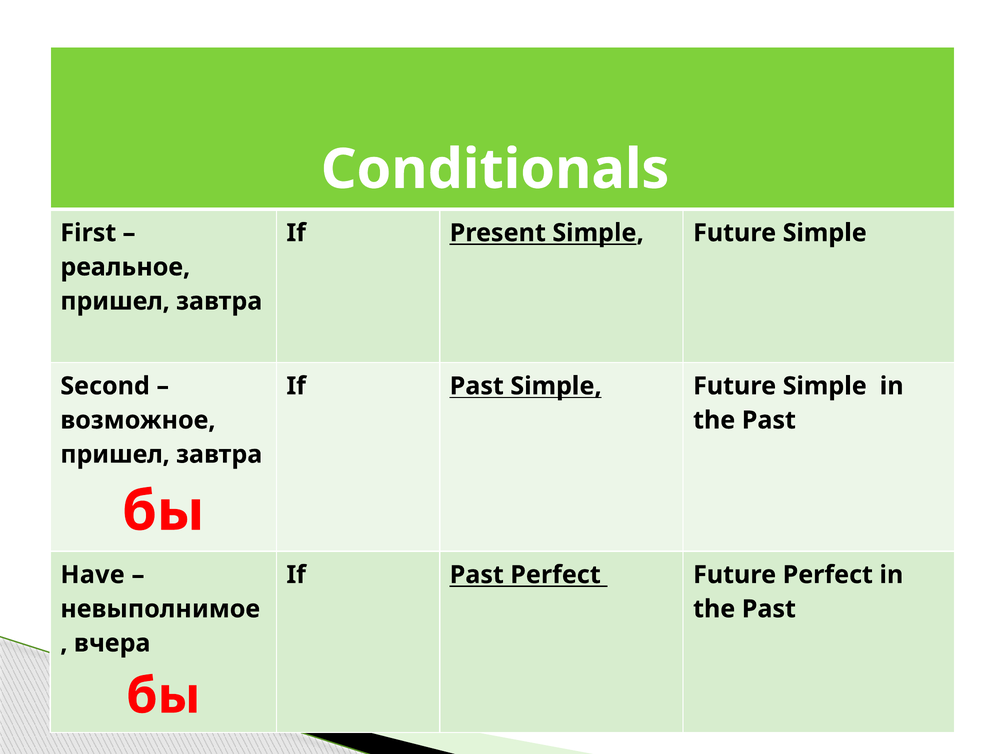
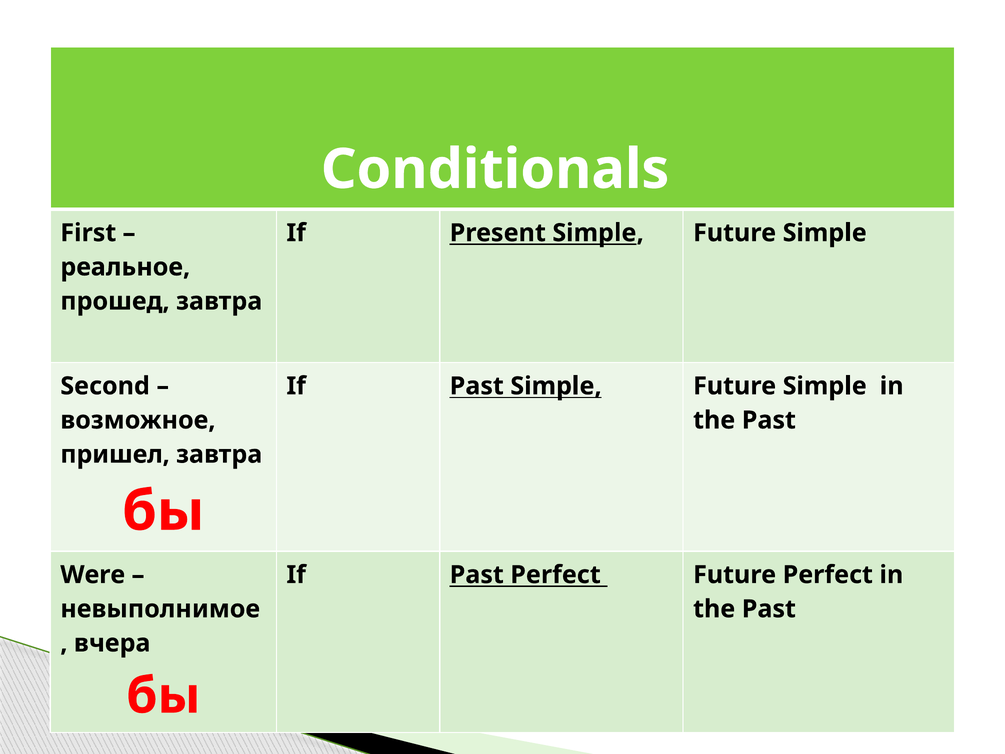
пришел: пришел -> прошед (115, 301)
Have: Have -> Were (93, 575)
